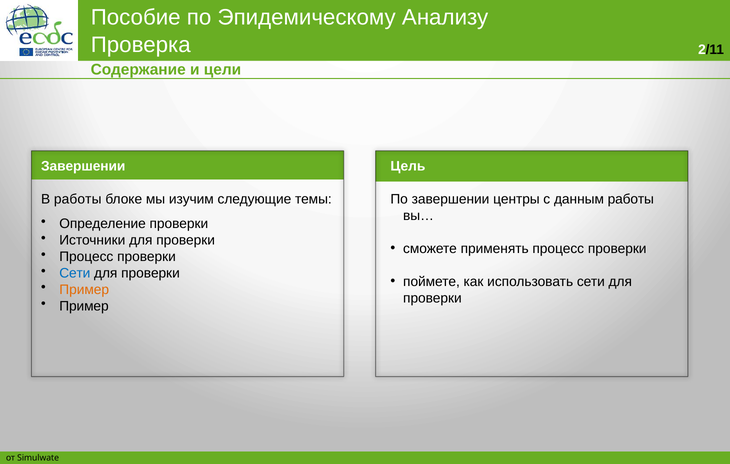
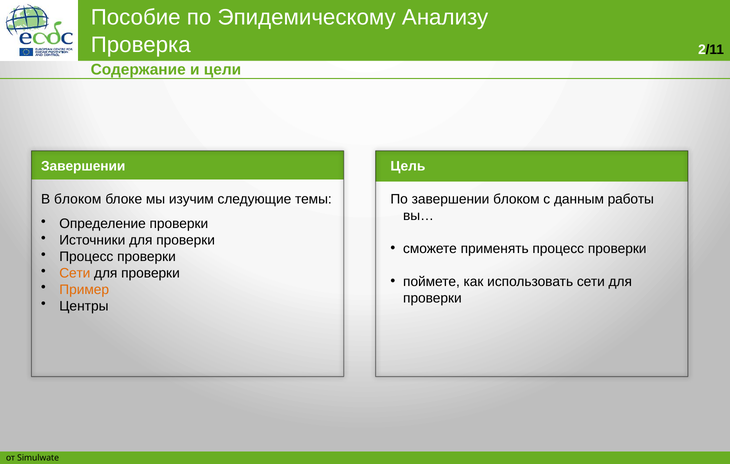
В работы: работы -> блоком (78, 199)
завершении центры: центры -> блоком (516, 199)
Сети colour: blue -> orange (75, 273)
Пример: Пример -> Центры (84, 306)
